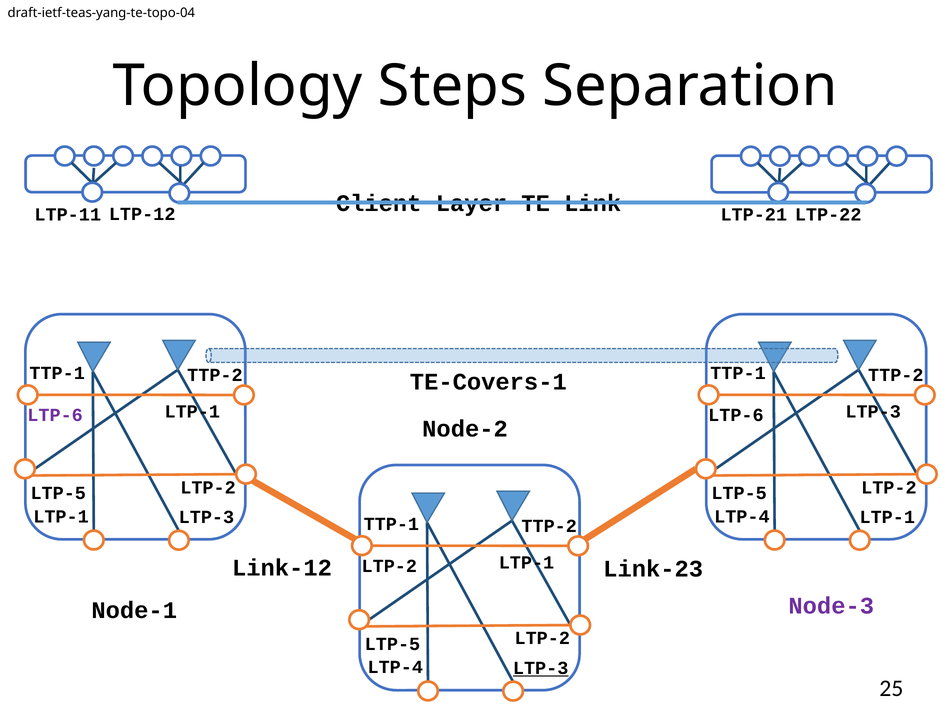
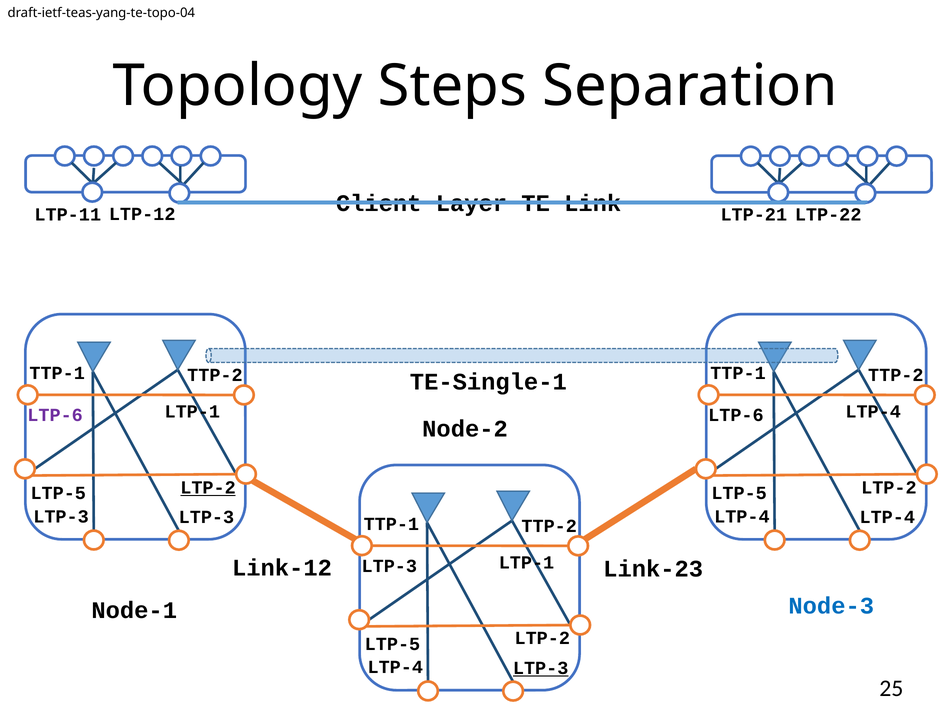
TE-Covers-1: TE-Covers-1 -> TE-Single-1 (488, 382)
LTP-6 LTP-3: LTP-3 -> LTP-4 (873, 412)
LTP-2 underline: none -> present (208, 488)
LTP-1: LTP-1 -> LTP-3 (61, 517)
LTP-4 LTP-1: LTP-1 -> LTP-4 (887, 517)
LTP-2: LTP-2 -> LTP-3 (389, 566)
Node-3 colour: purple -> blue (831, 606)
